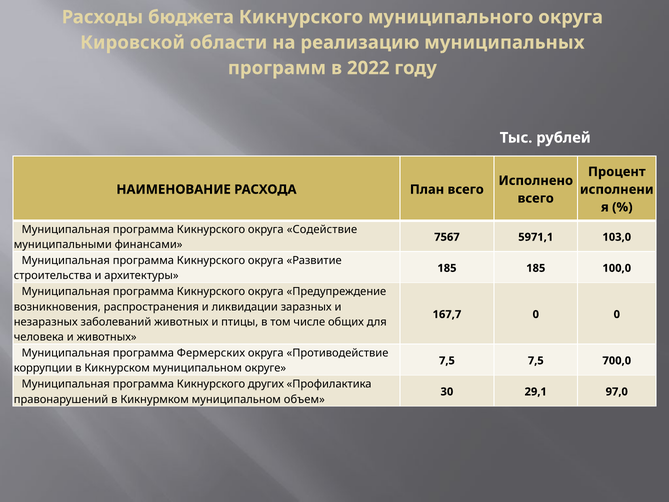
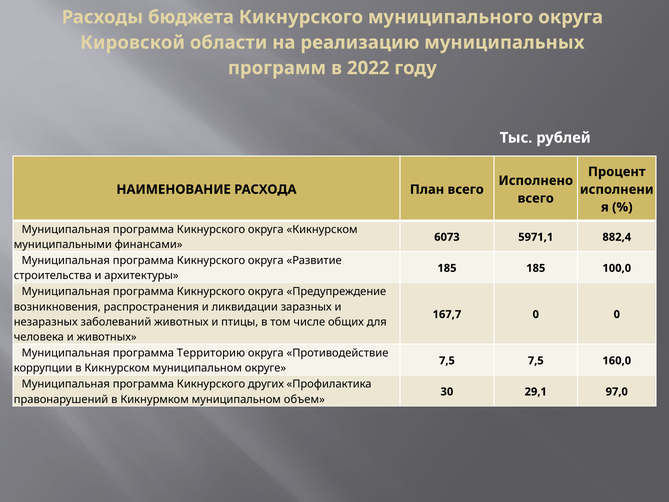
округа Содействие: Содействие -> Кикнурском (322, 229)
7567: 7567 -> 6073 (447, 237)
103,0: 103,0 -> 882,4 (617, 237)
Фермерских: Фермерских -> Территорию (211, 353)
700,0: 700,0 -> 160,0 (617, 360)
